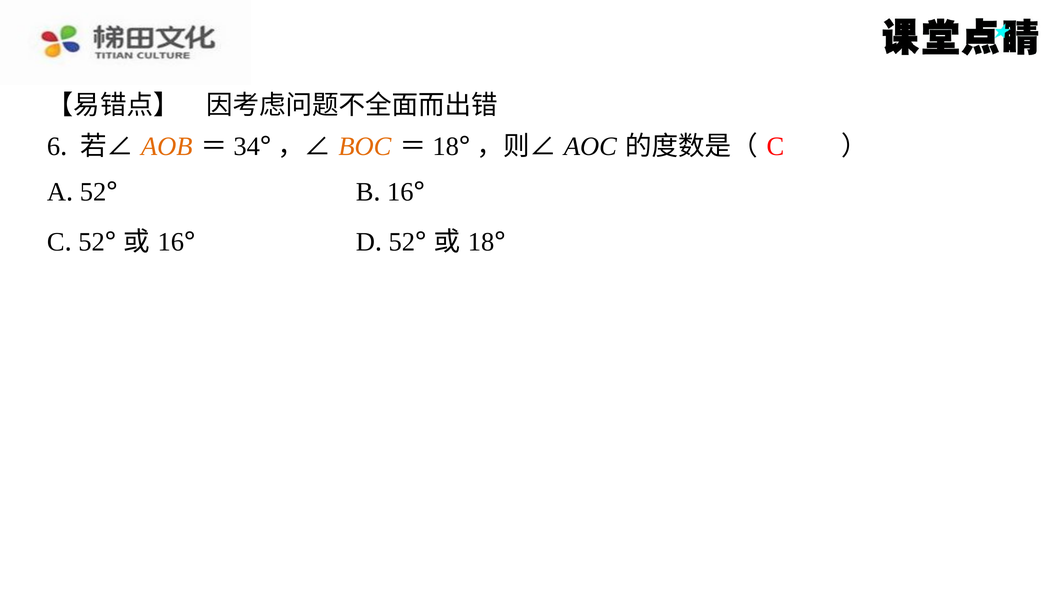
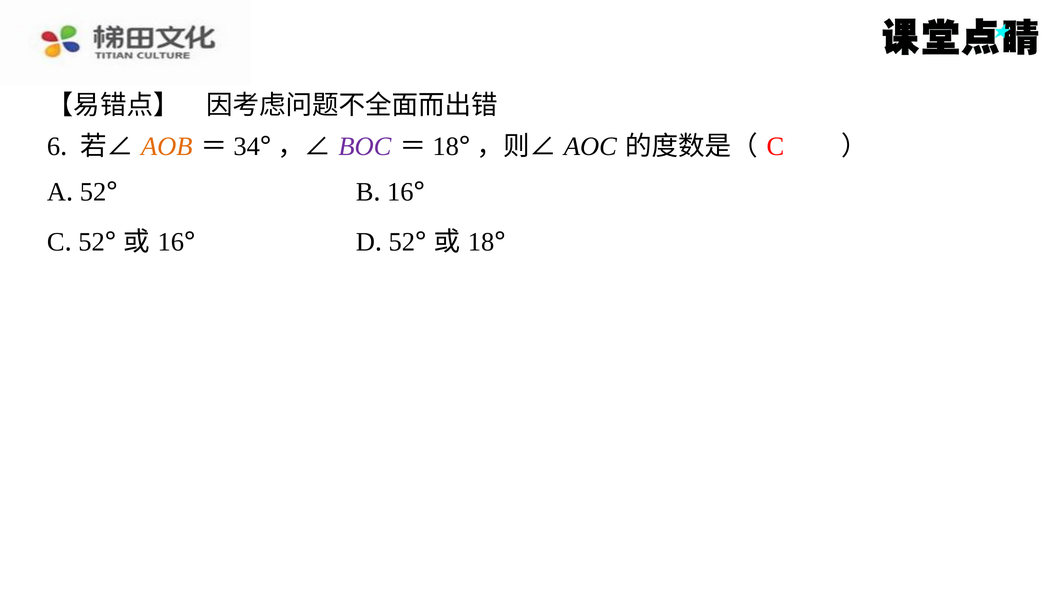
BOC colour: orange -> purple (365, 146)
